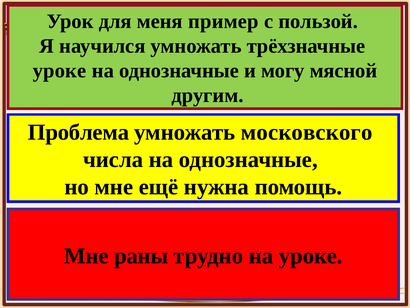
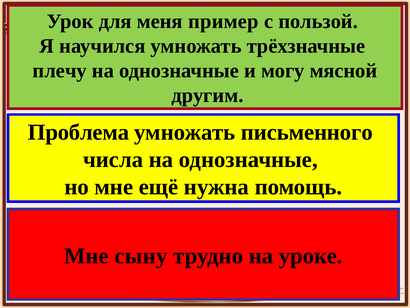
уроке: уроке -> плечу (60, 71)
московского: московского -> письменного (307, 132)
раны: раны -> сыну (141, 255)
